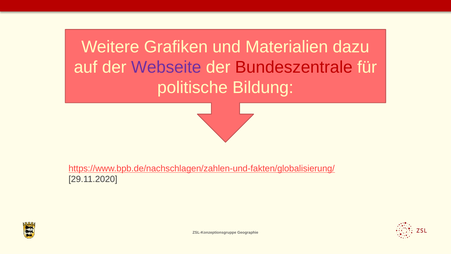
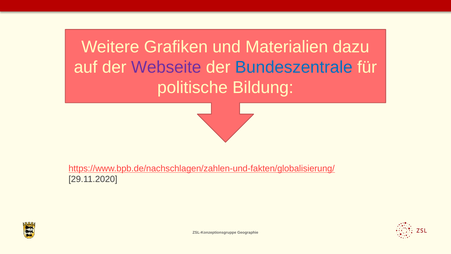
Bundeszentrale colour: red -> blue (294, 67)
